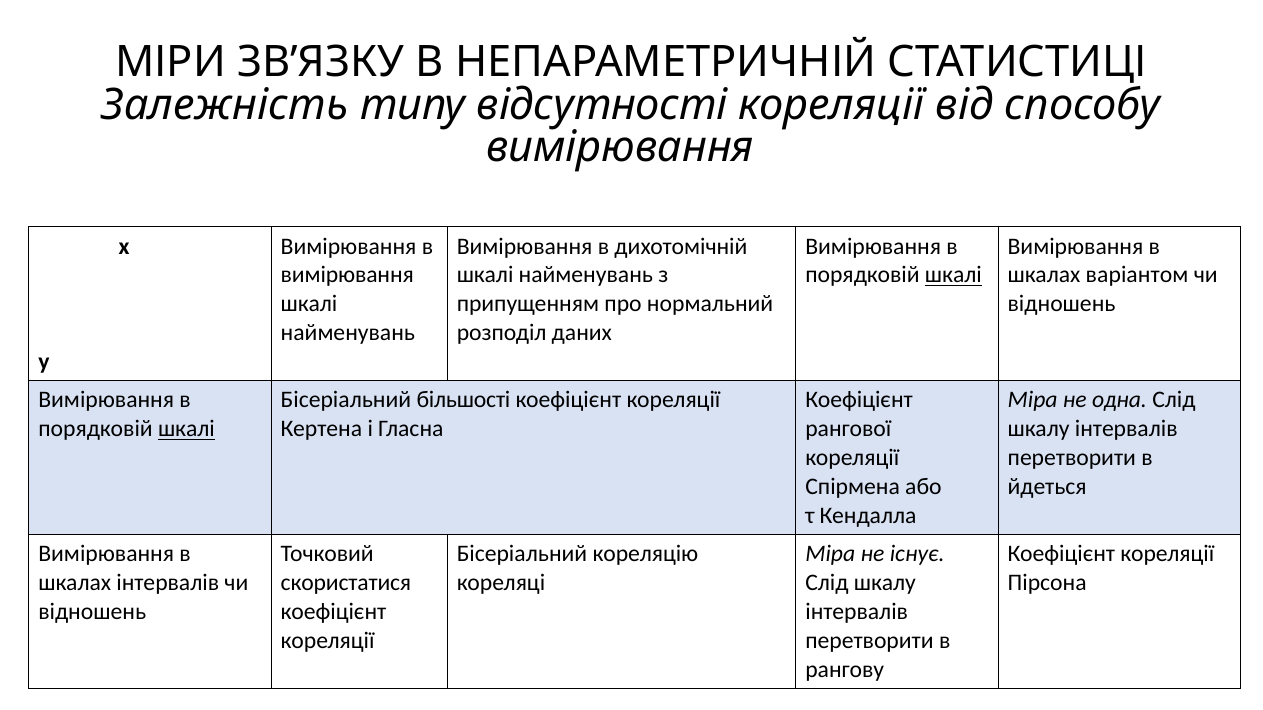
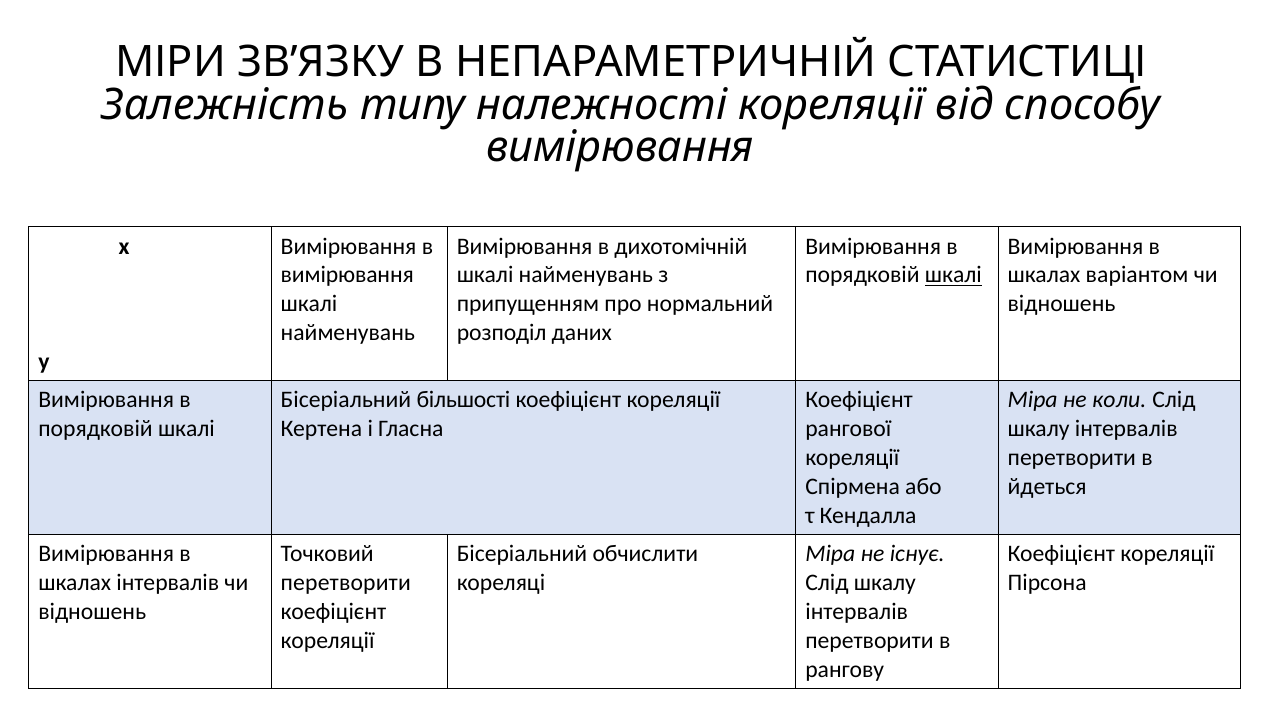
відсутності: відсутності -> належності (602, 105)
одна: одна -> коли (1119, 400)
шкалі underline: present -> none (186, 429)
кореляцію: кореляцію -> обчислити (645, 554)
скористатися: скористатися -> перетворити (346, 583)
